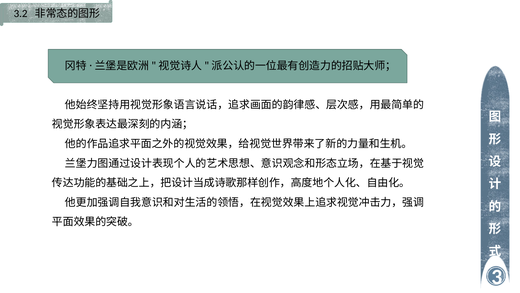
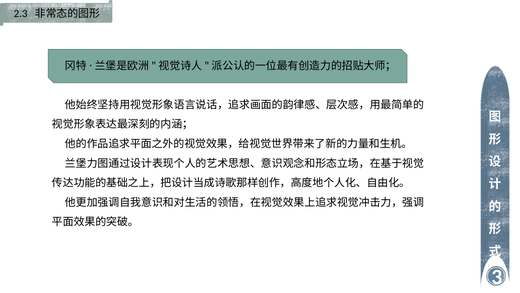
3.2: 3.2 -> 2.3 (21, 14)
